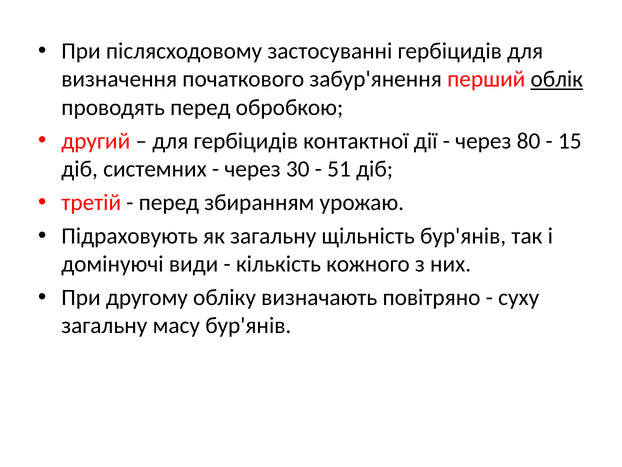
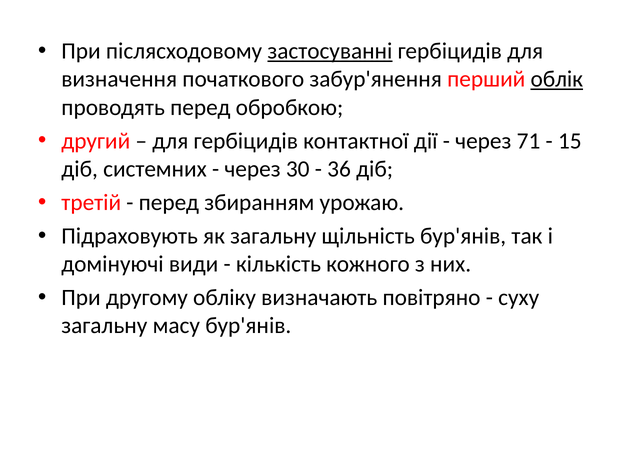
застосуванні underline: none -> present (330, 51)
80: 80 -> 71 (529, 141)
51: 51 -> 36 (339, 169)
